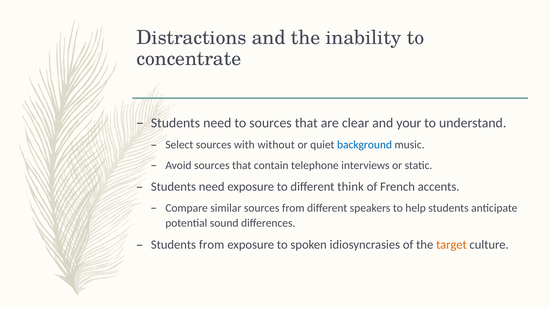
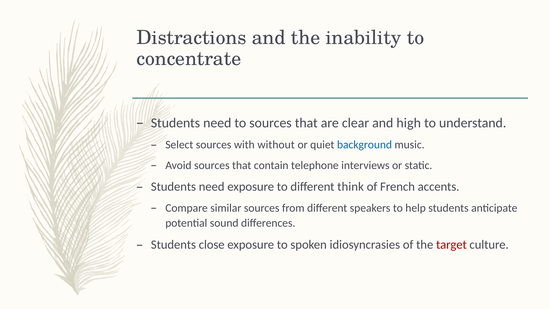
your: your -> high (409, 123)
Students from: from -> close (212, 245)
target colour: orange -> red (451, 245)
